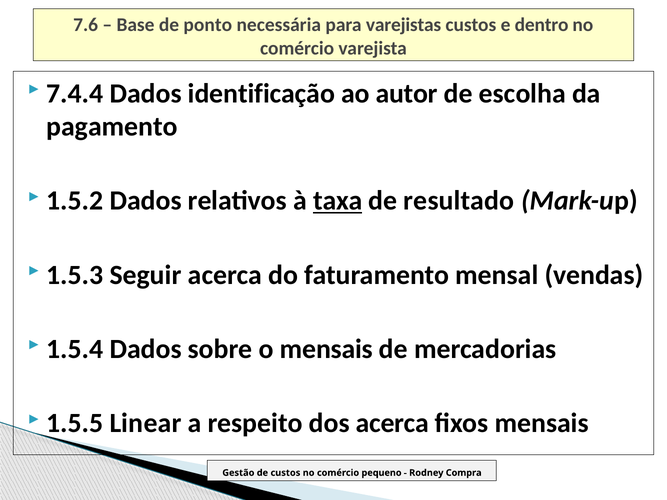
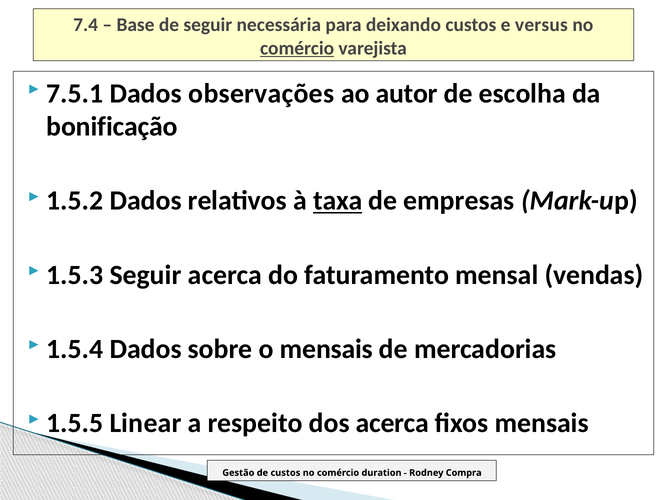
7.6: 7.6 -> 7.4 (86, 25)
de ponto: ponto -> seguir (208, 25)
varejistas: varejistas -> deixando (403, 25)
dentro: dentro -> versus (541, 25)
comércio underline: none -> present (297, 48)
7.4.4: 7.4.4 -> 7.5.1 (75, 93)
identificação: identificação -> observações (261, 93)
pagamento: pagamento -> bonificação (112, 127)
resultado: resultado -> empresas (459, 201)
pequeno: pequeno -> duration (382, 473)
